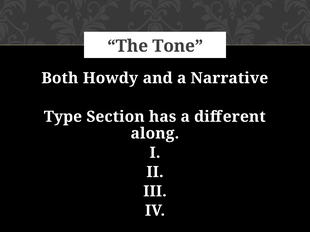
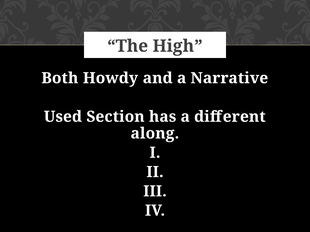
Tone: Tone -> High (178, 46)
Type: Type -> Used (63, 117)
